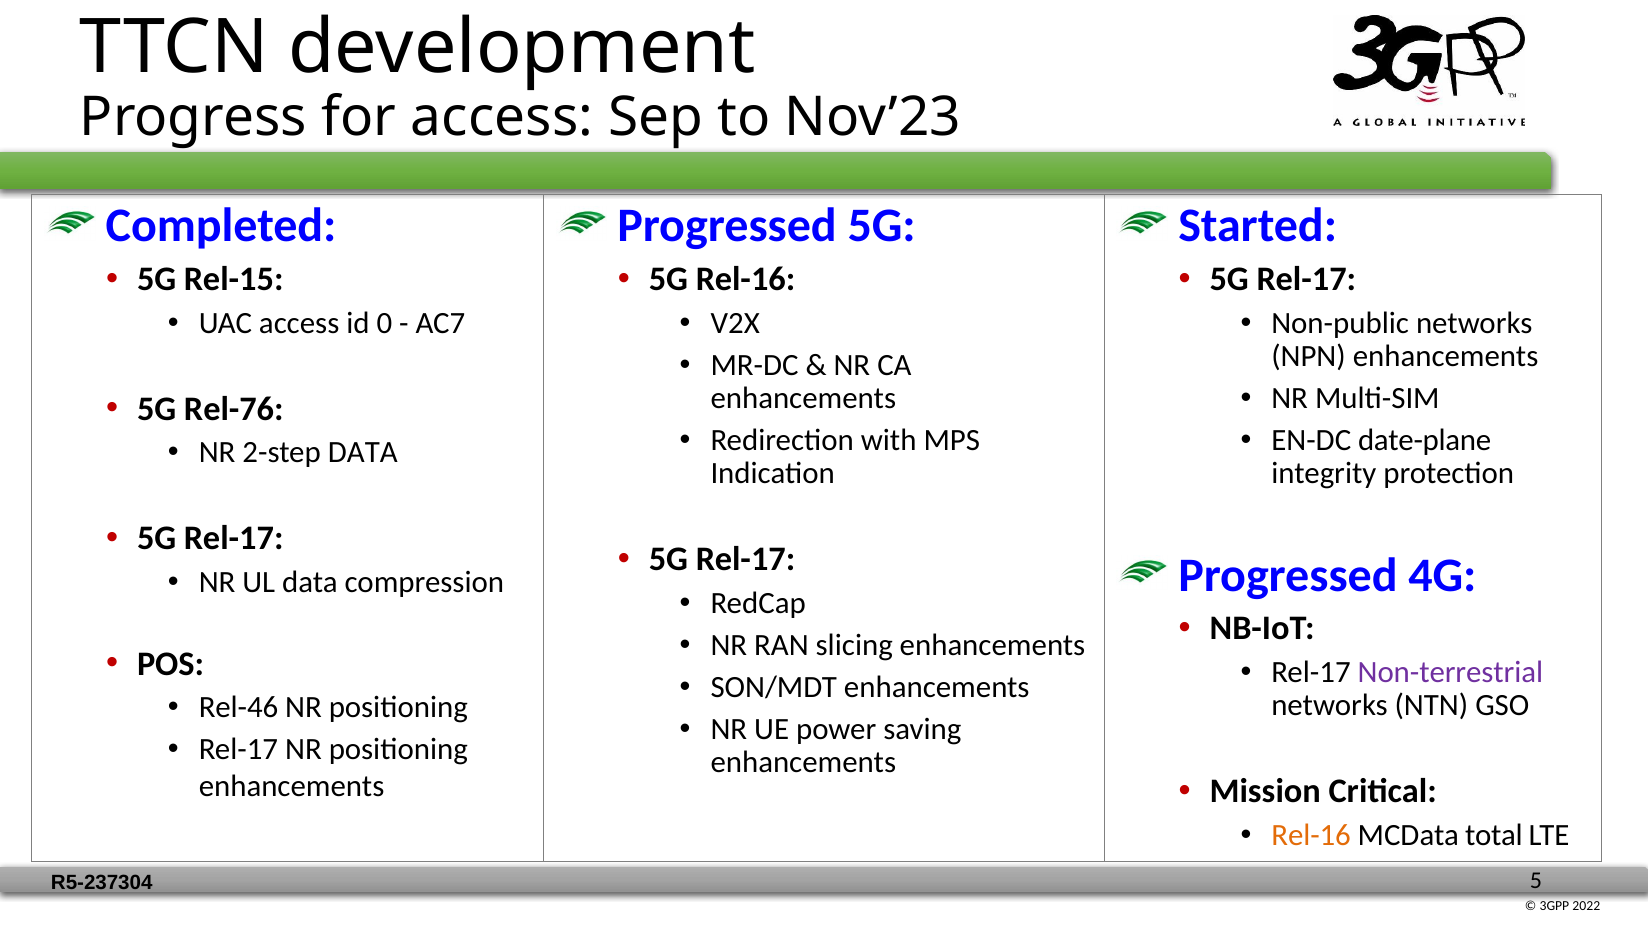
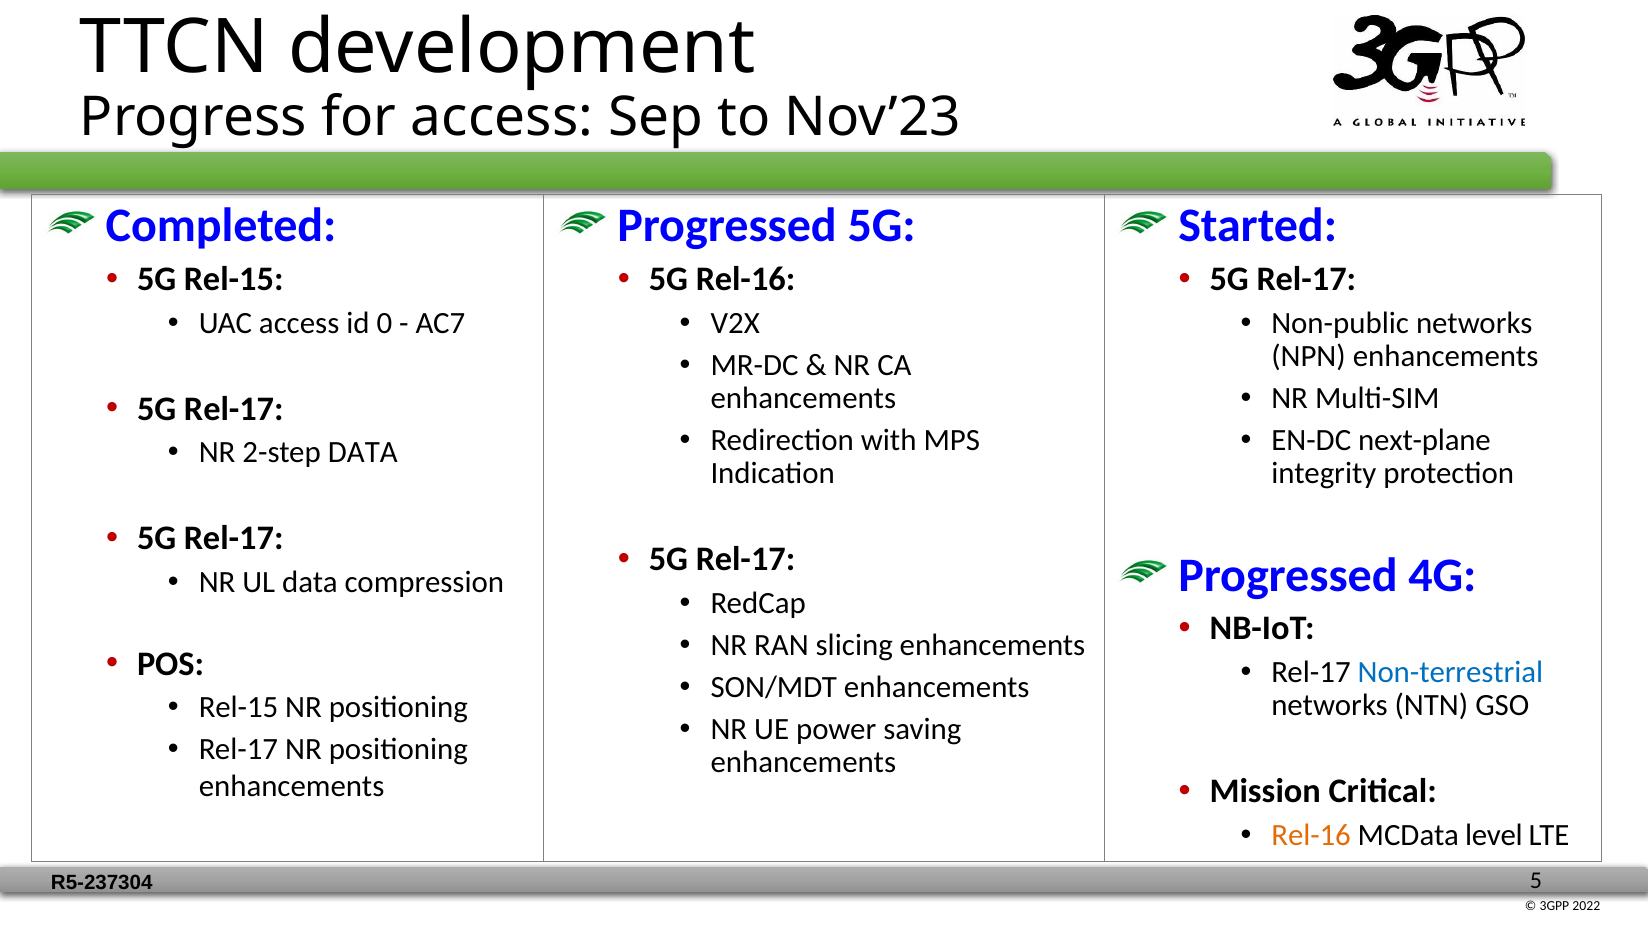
Rel-76: Rel-76 -> Rel-17 (234, 409)
date-plane: date-plane -> next-plane (1425, 440)
Non-terrestrial colour: purple -> blue (1450, 672)
Rel-46: Rel-46 -> Rel-15 (239, 708)
total: total -> level (1494, 835)
